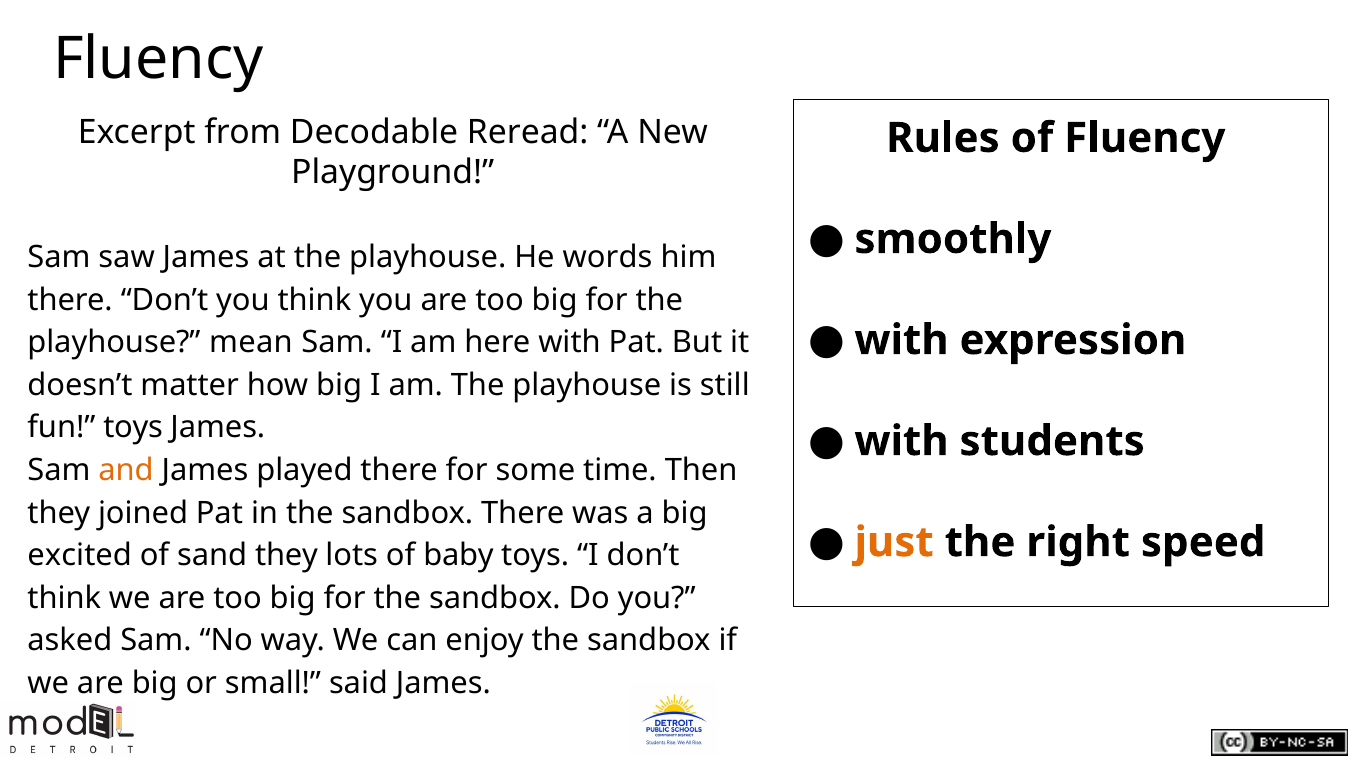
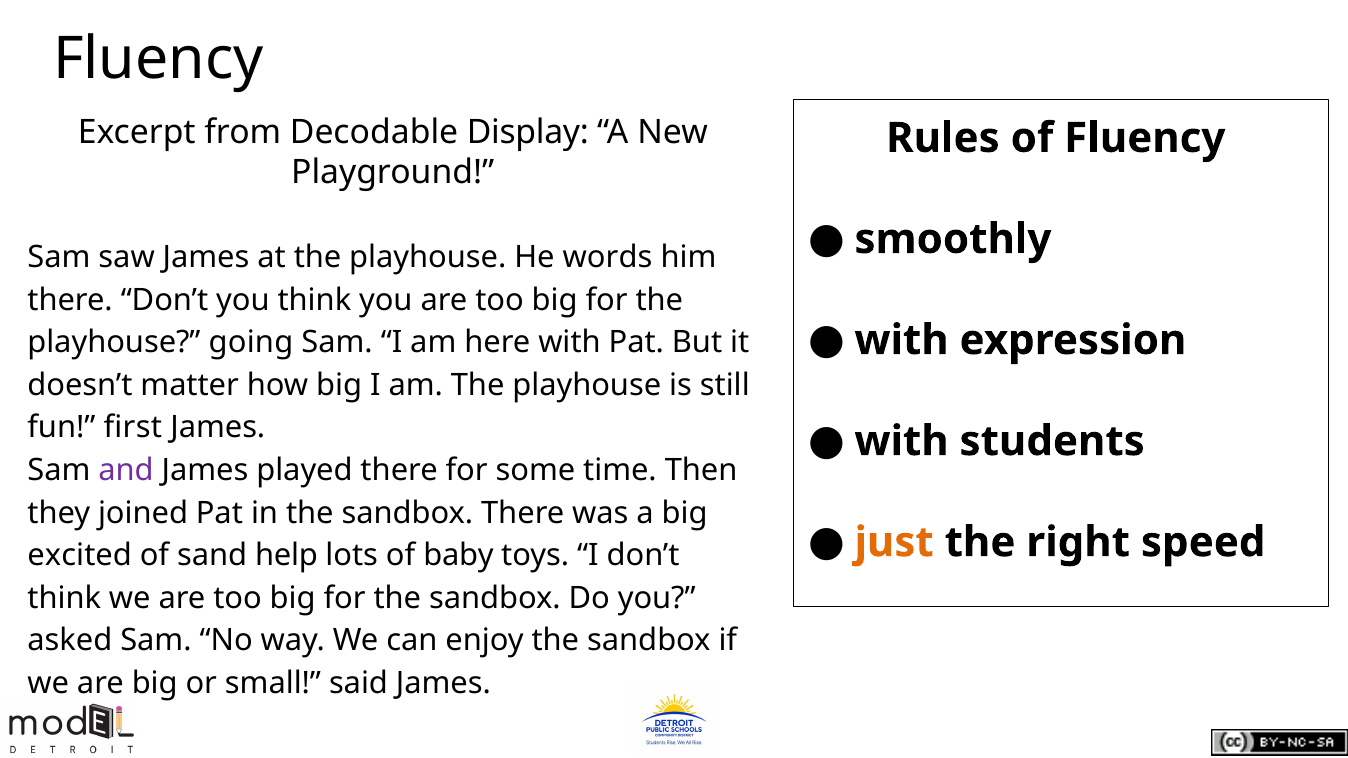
Reread: Reread -> Display (528, 132)
mean: mean -> going (251, 343)
fun toys: toys -> first (133, 428)
and colour: orange -> purple (126, 470)
sand they: they -> help (286, 556)
